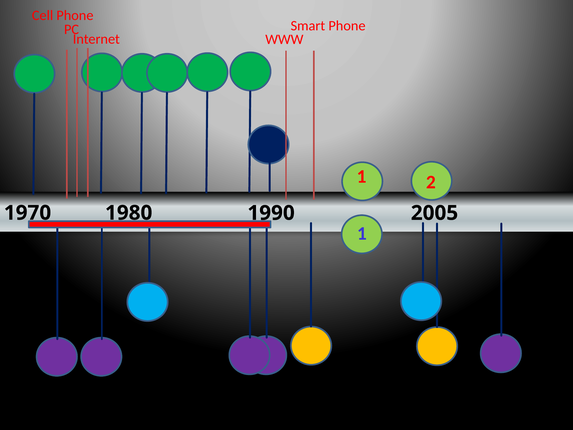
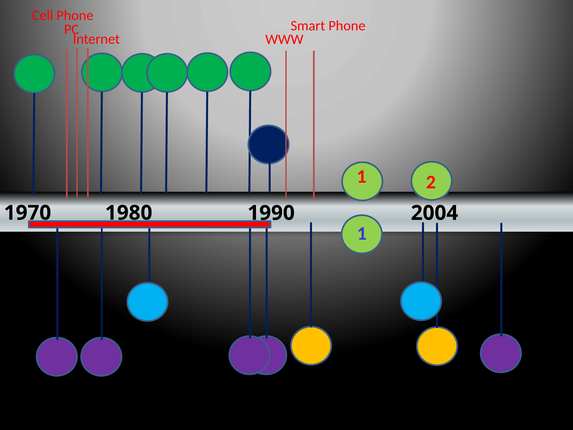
2005: 2005 -> 2004 (434, 213)
